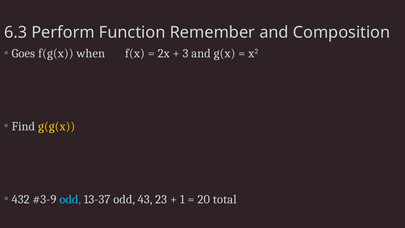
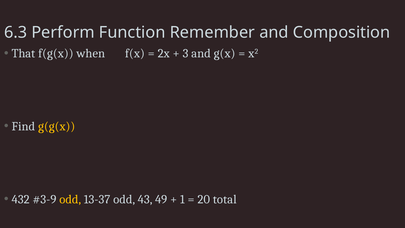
Goes: Goes -> That (23, 53)
odd colour: light blue -> yellow (70, 199)
23: 23 -> 49 (161, 199)
